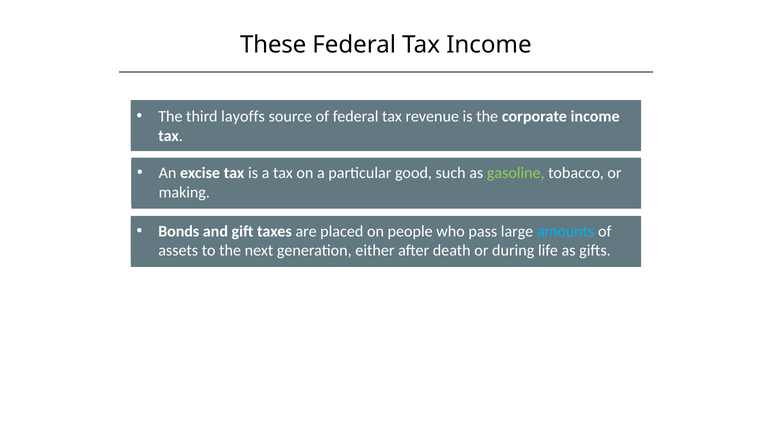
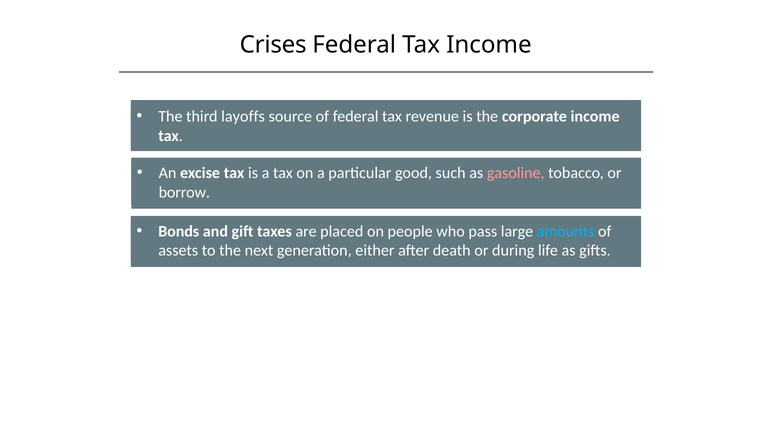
These: These -> Crises (273, 45)
gasoline colour: light green -> pink (516, 173)
making: making -> borrow (184, 192)
